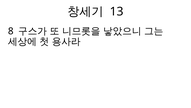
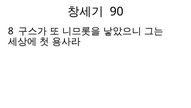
13: 13 -> 90 (117, 12)
